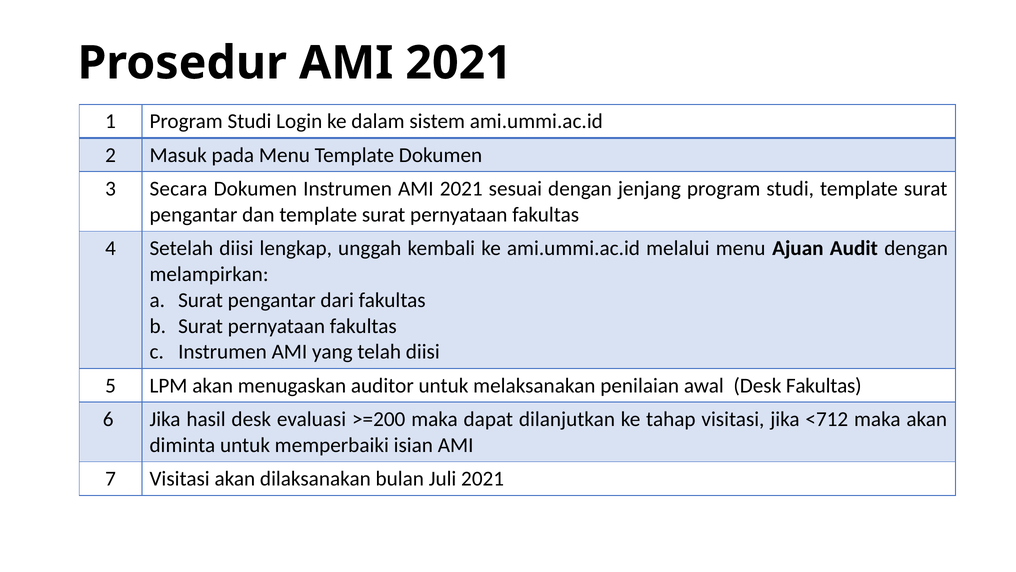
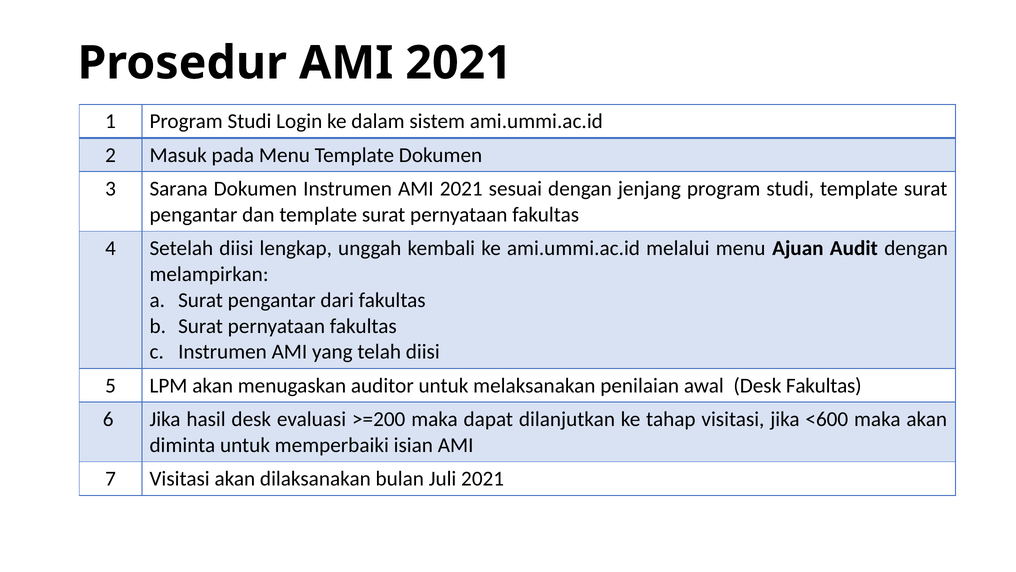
Secara: Secara -> Sarana (179, 189)
<712: <712 -> <600 (827, 419)
